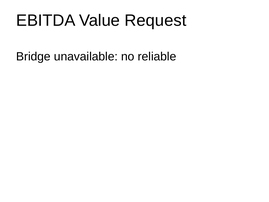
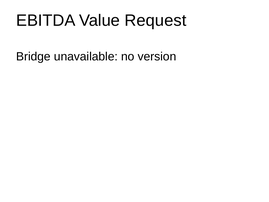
reliable: reliable -> version (157, 56)
